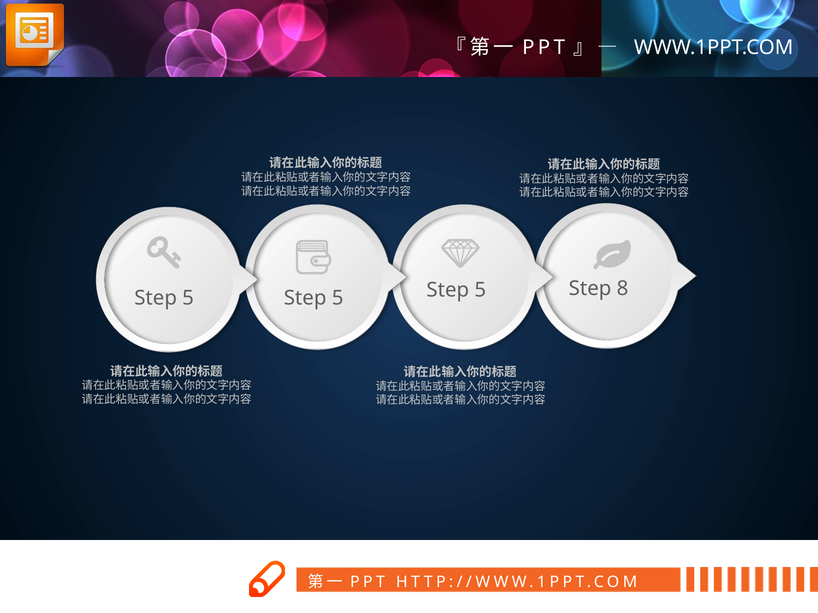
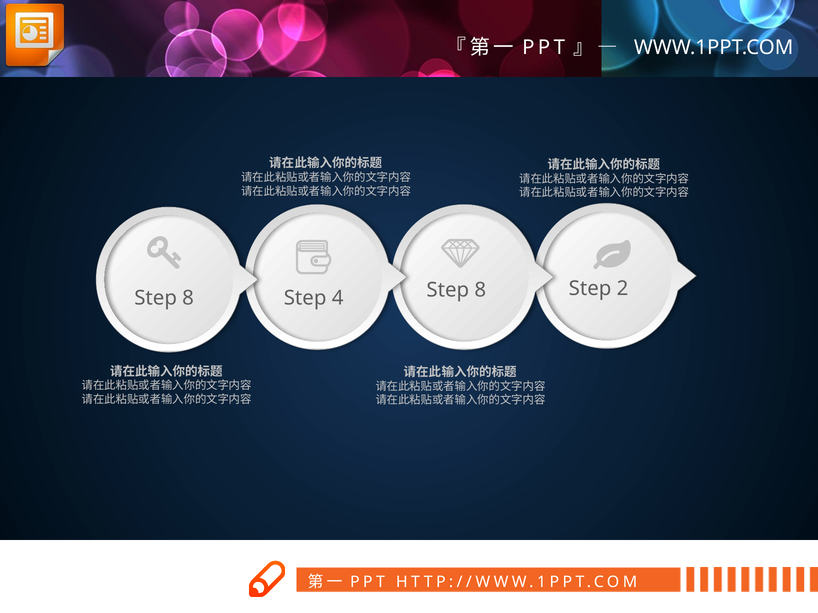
8: 8 -> 2 (623, 289)
5: 5 -> 8 (480, 290)
5: 5 -> 8 (188, 298)
5: 5 -> 4 (338, 298)
